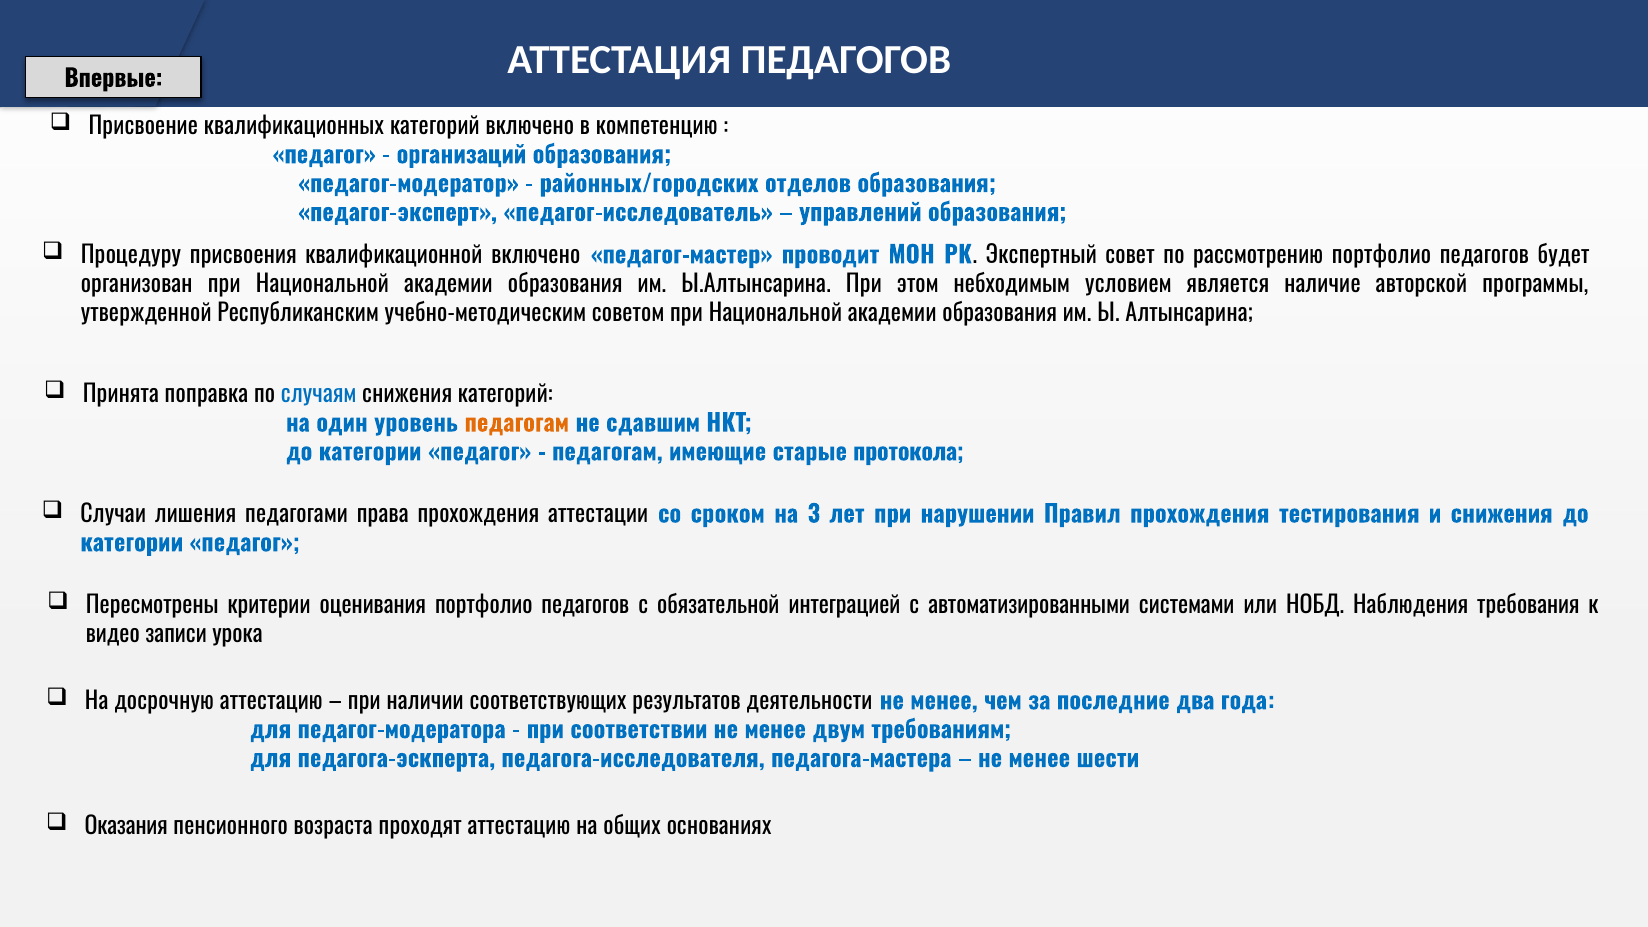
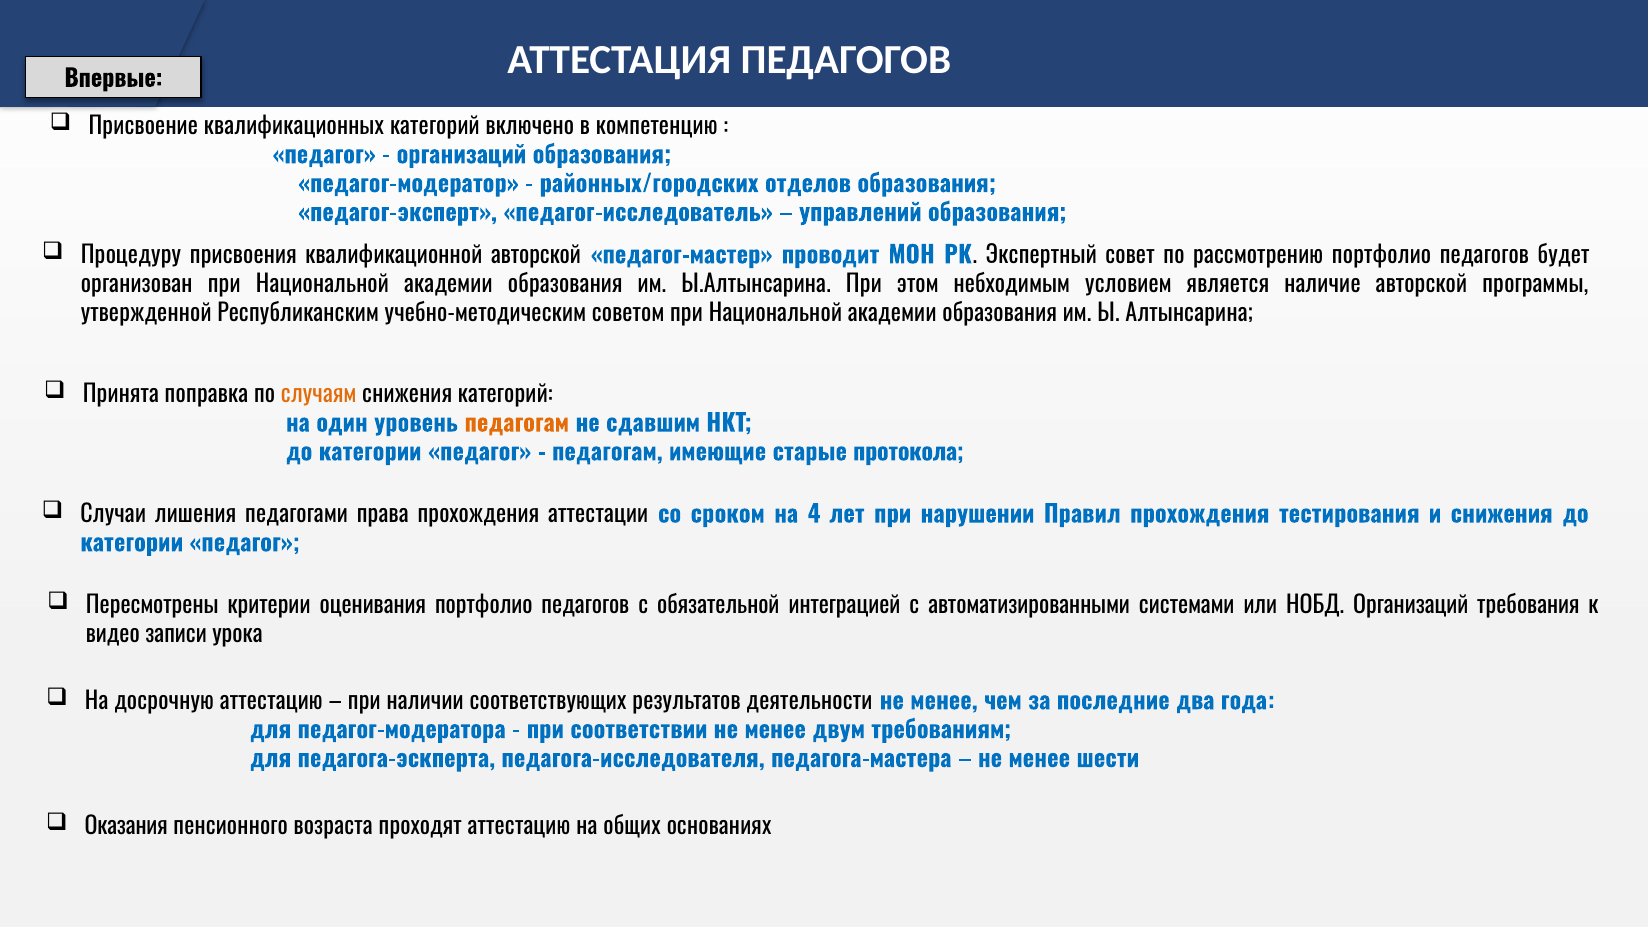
квалификационной включено: включено -> авторской (536, 256)
случаям colour: blue -> orange (319, 395)
3: 3 -> 4 (814, 515)
НОБД Наблюдения: Наблюдения -> Организаций (1411, 605)
